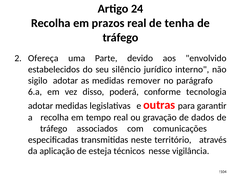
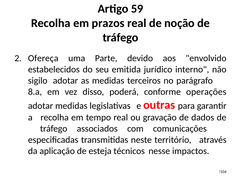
24: 24 -> 59 (137, 9)
tenha: tenha -> noção (179, 23)
silêncio: silêncio -> emitida (126, 70)
remover: remover -> terceiros (144, 81)
6.a: 6.a -> 8.a (35, 92)
tecnologia: tecnologia -> operações (206, 92)
vigilância: vigilância -> impactos (191, 152)
